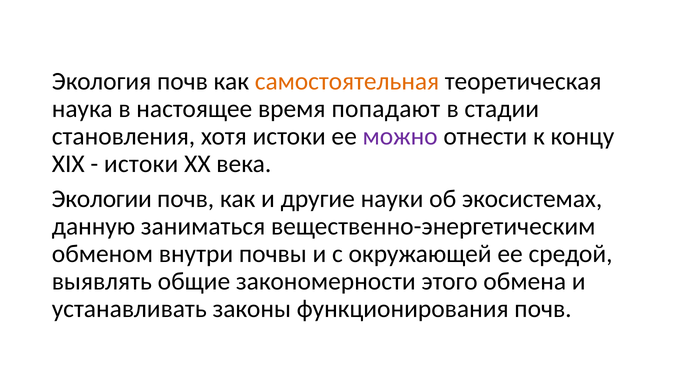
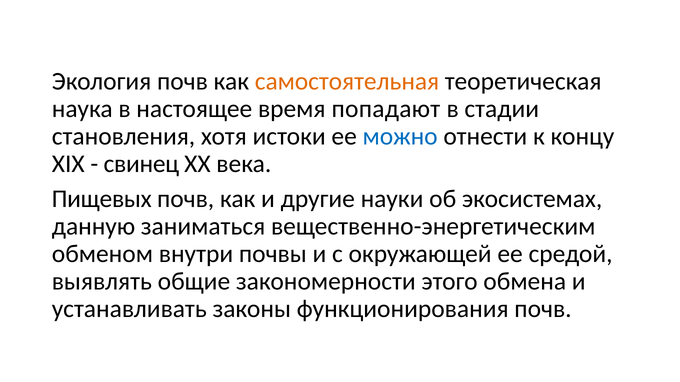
можно colour: purple -> blue (400, 137)
истоки: истоки -> свинец (141, 164)
Экологии: Экологии -> Пищевых (102, 199)
